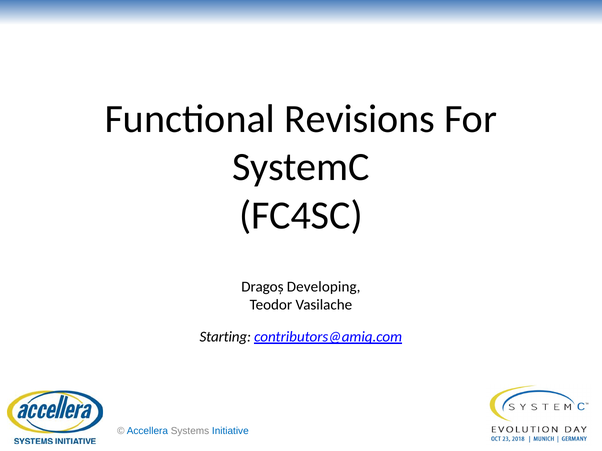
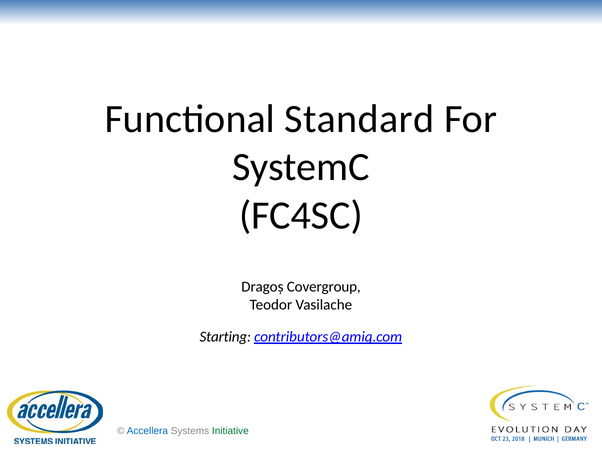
Revisions: Revisions -> Standard (359, 119)
Developing: Developing -> Covergroup (324, 287)
Initiative colour: blue -> green (230, 431)
